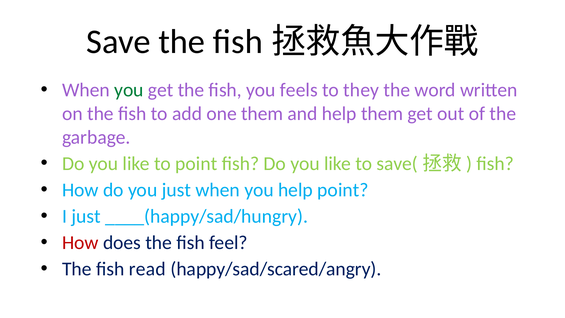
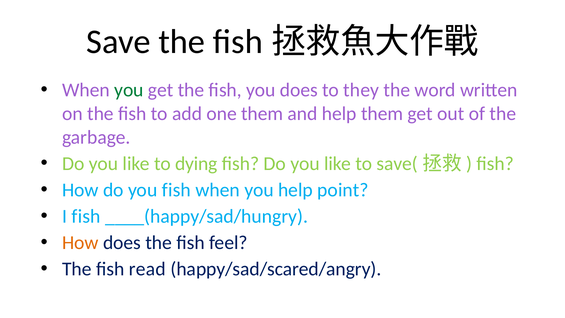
you feels: feels -> does (299, 90)
to point: point -> dying (196, 164)
you just: just -> fish (176, 190)
I just: just -> fish (86, 216)
How colour: red -> orange (80, 243)
